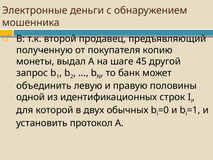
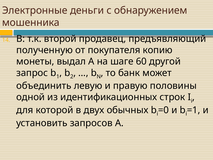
45: 45 -> 60 (141, 61)
протокол: протокол -> запросов (91, 123)
